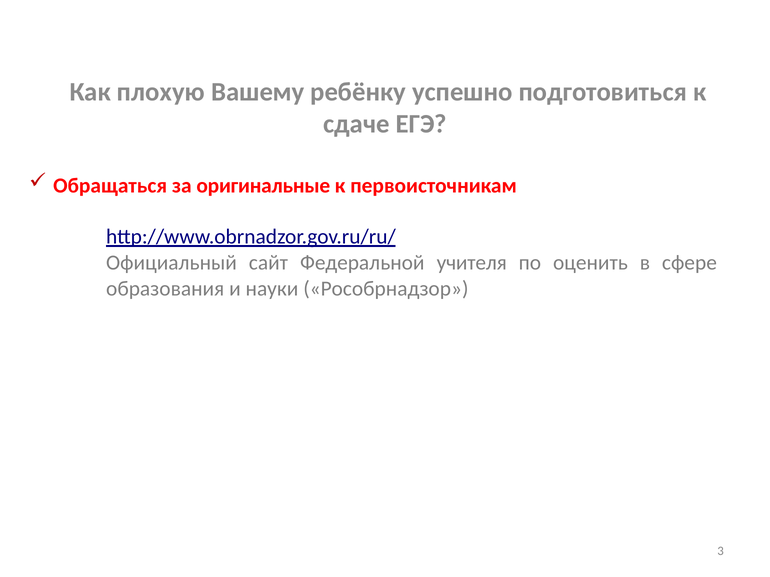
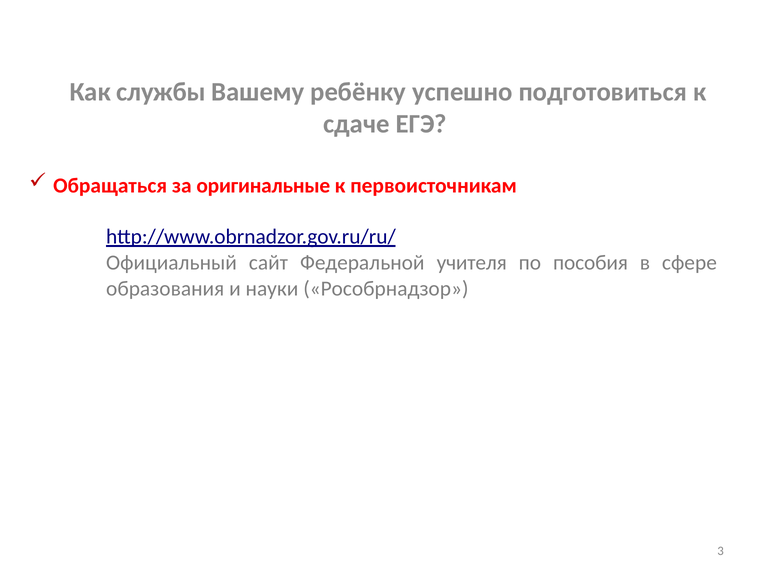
плохую: плохую -> службы (161, 92)
оценить: оценить -> пособия (591, 263)
